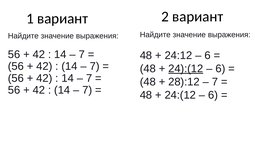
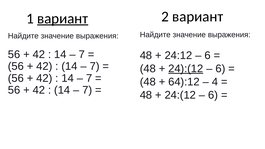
вариант underline: none -> present (63, 19)
28):12: 28):12 -> 64):12 (184, 82)
7: 7 -> 4 (215, 82)
